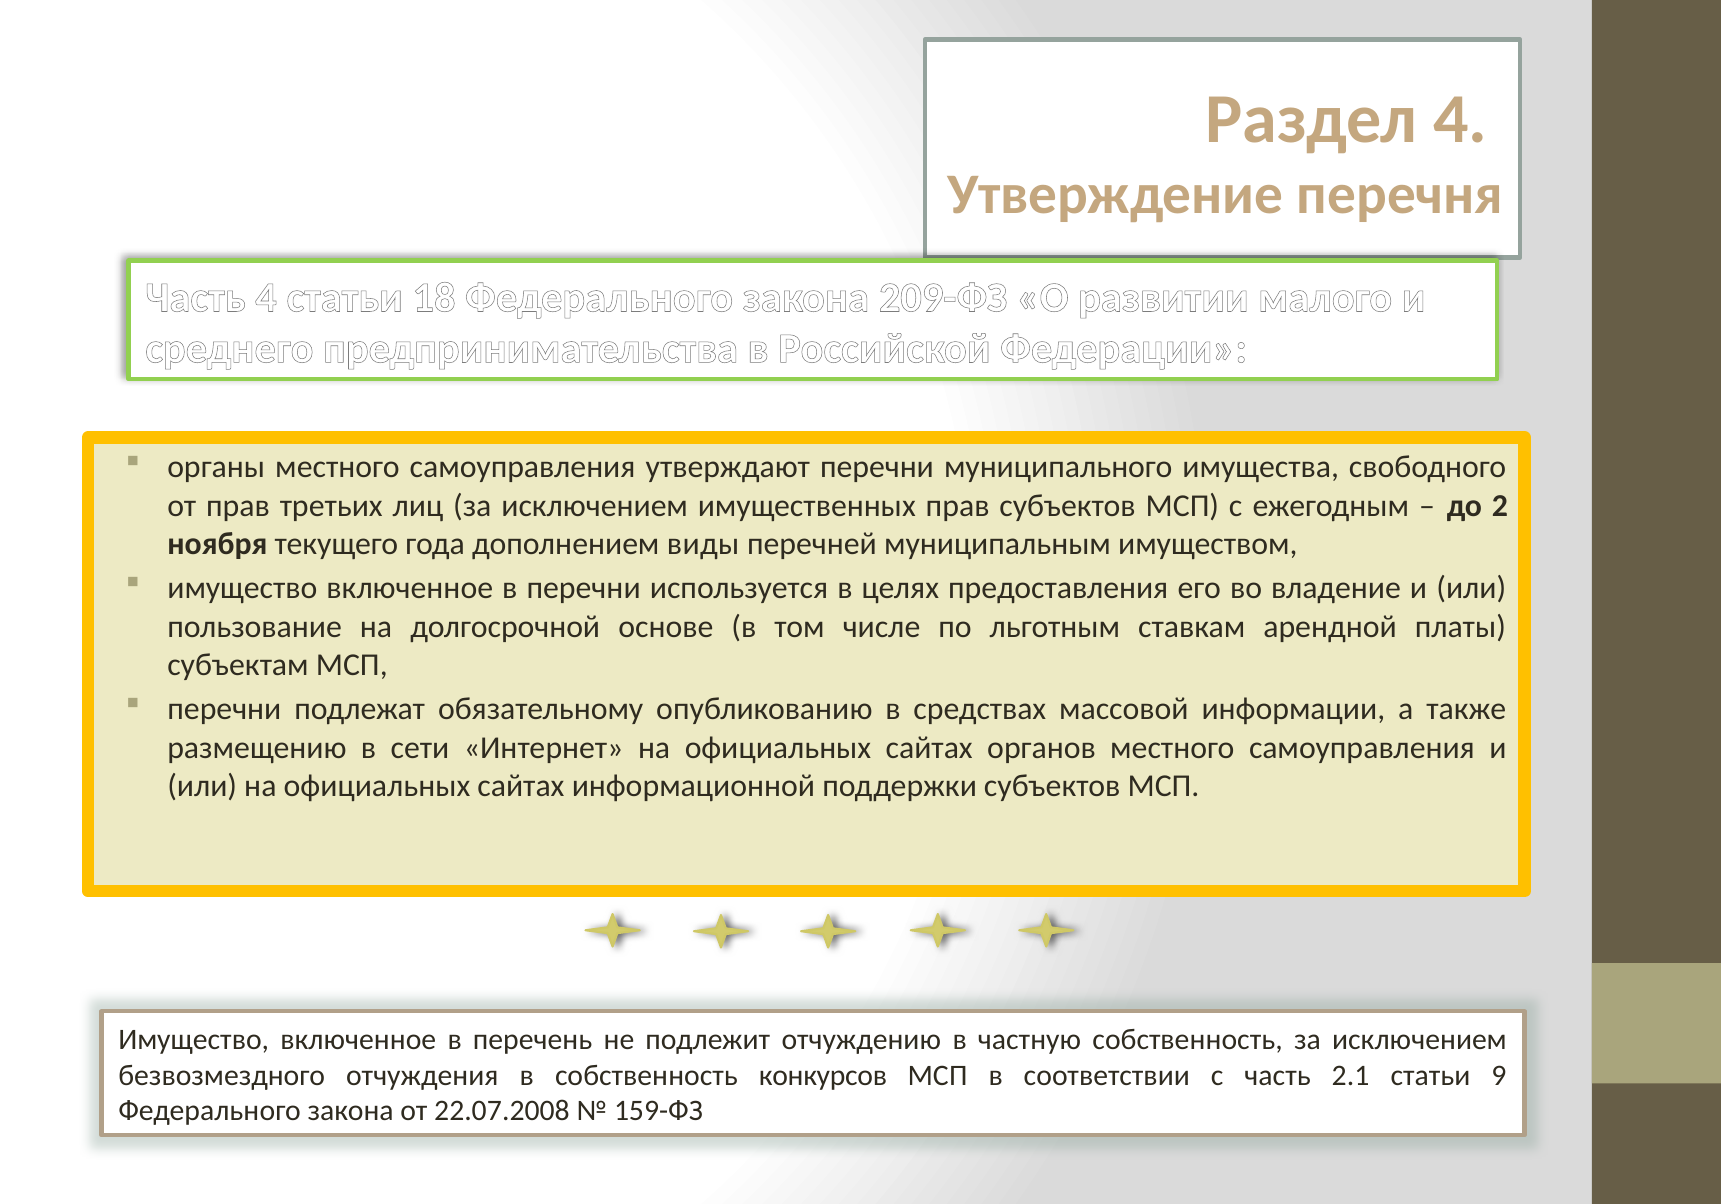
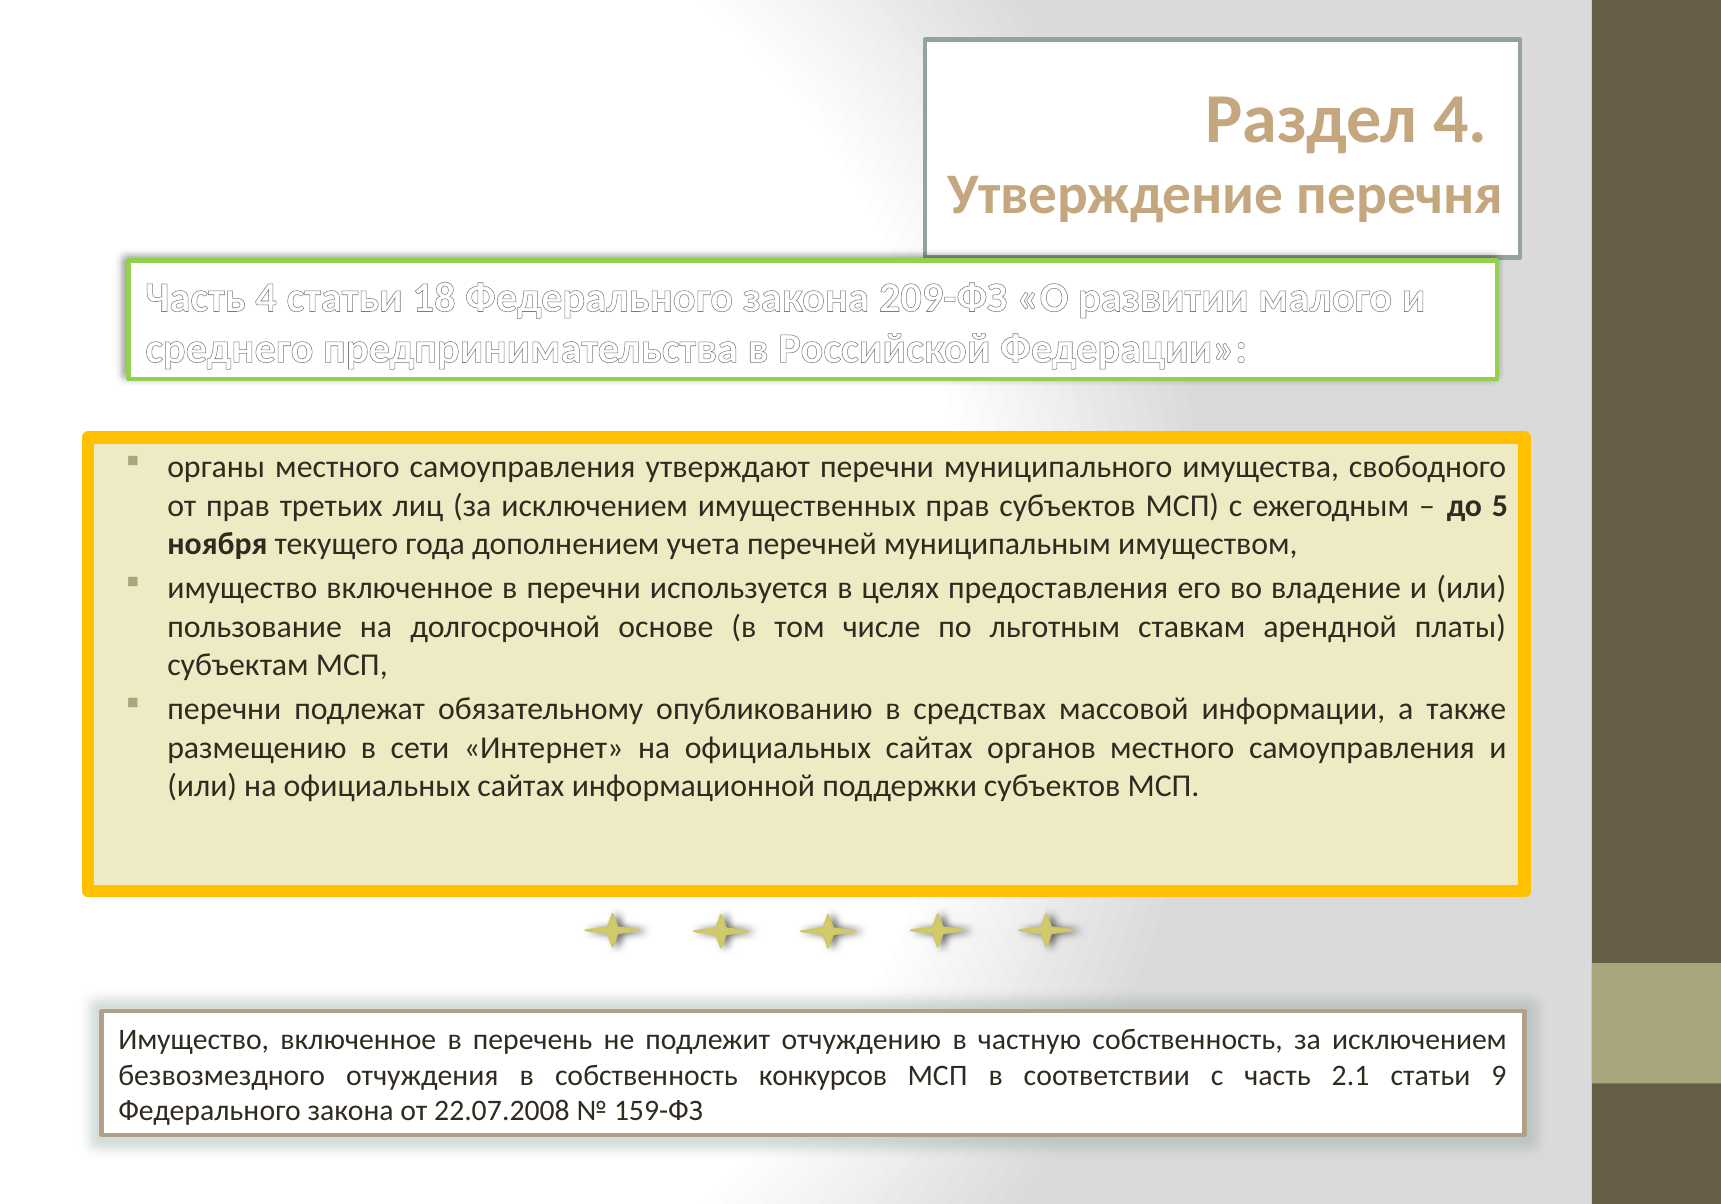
2: 2 -> 5 (1500, 505)
виды: виды -> учета (703, 544)
